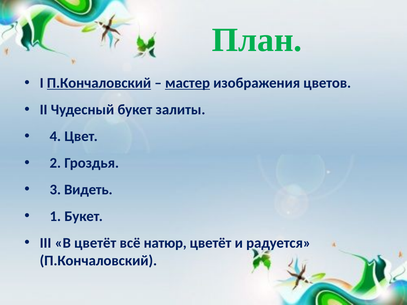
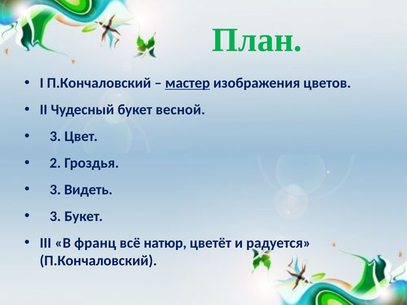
П.Кончаловский underline: present -> none (99, 83)
залиты: залиты -> весной (180, 110)
4: 4 -> 3 (55, 136)
1: 1 -> 3 (55, 216)
В цветёт: цветёт -> франц (95, 243)
